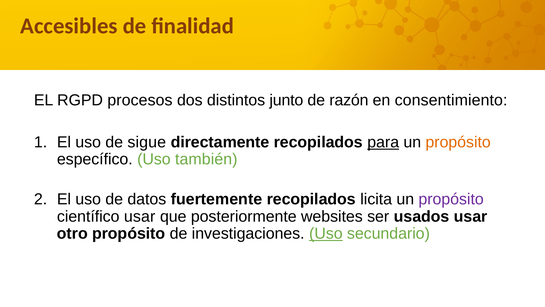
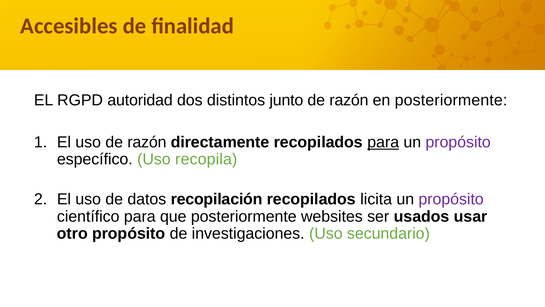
procesos: procesos -> autoridad (140, 100)
en consentimiento: consentimiento -> posteriormente (451, 100)
uso de sigue: sigue -> razón (147, 142)
propósito colour: orange -> purple (458, 142)
también: también -> recopila (206, 159)
fuertemente: fuertemente -> recopilación (217, 199)
científico usar: usar -> para (140, 216)
Uso underline: present -> none (326, 233)
